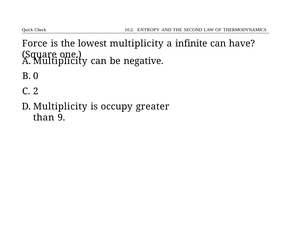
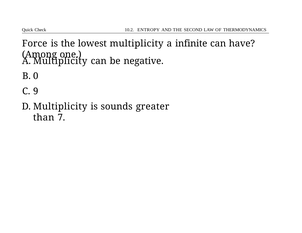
Square: Square -> Among (39, 55)
2: 2 -> 9 (36, 91)
occupy: occupy -> sounds (117, 107)
9: 9 -> 7 (61, 118)
